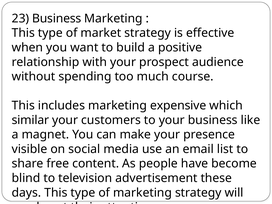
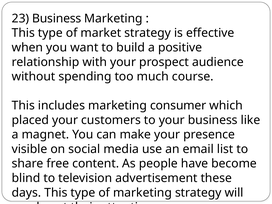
expensive: expensive -> consumer (178, 106)
similar: similar -> placed (30, 120)
